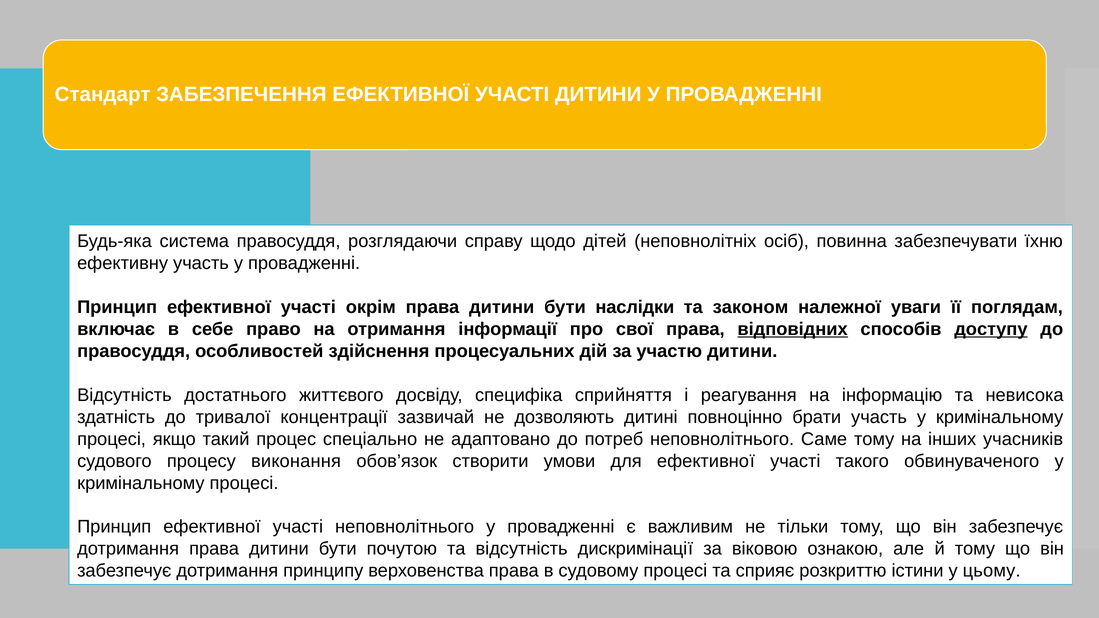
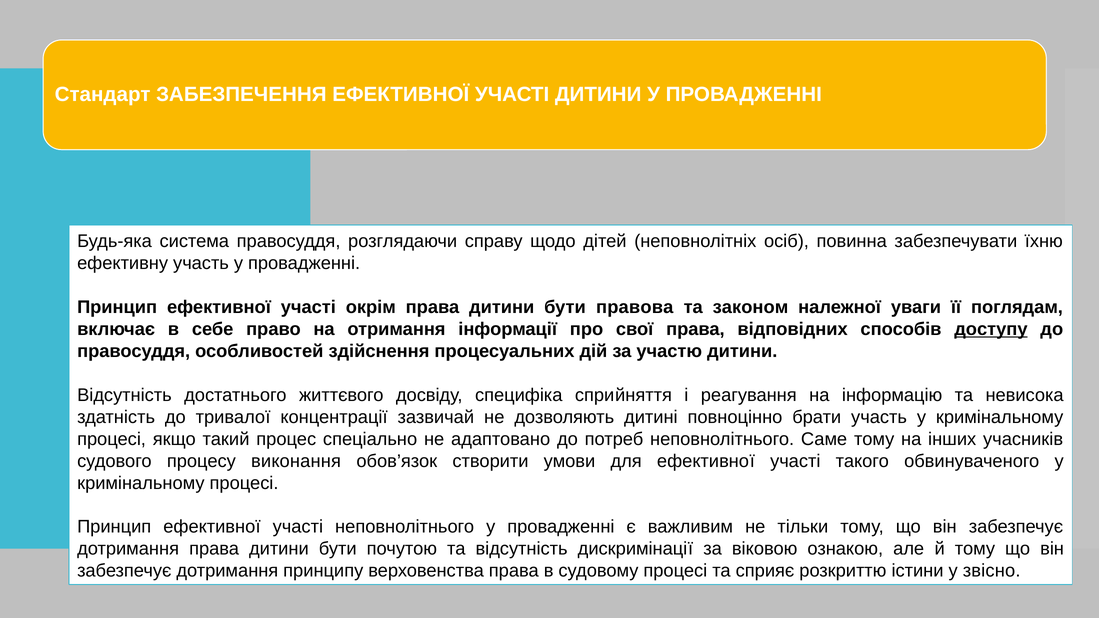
наслідки: наслідки -> правова (635, 307)
відповідних underline: present -> none (793, 329)
цьому: цьому -> звісно (992, 571)
